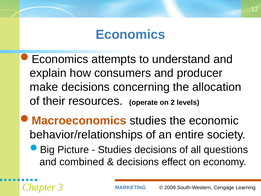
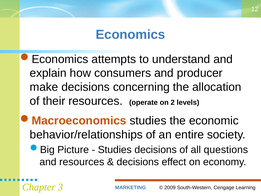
and combined: combined -> resources (82, 162)
